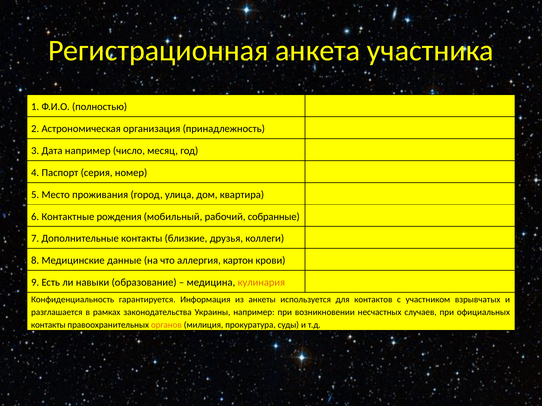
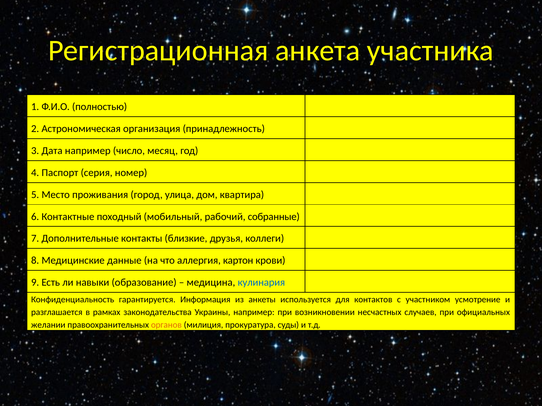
рождения: рождения -> походный (119, 217)
кулинария colour: orange -> blue (261, 283)
взрывчатых: взрывчатых -> усмотрение (478, 300)
контакты: контакты -> желании (48, 325)
